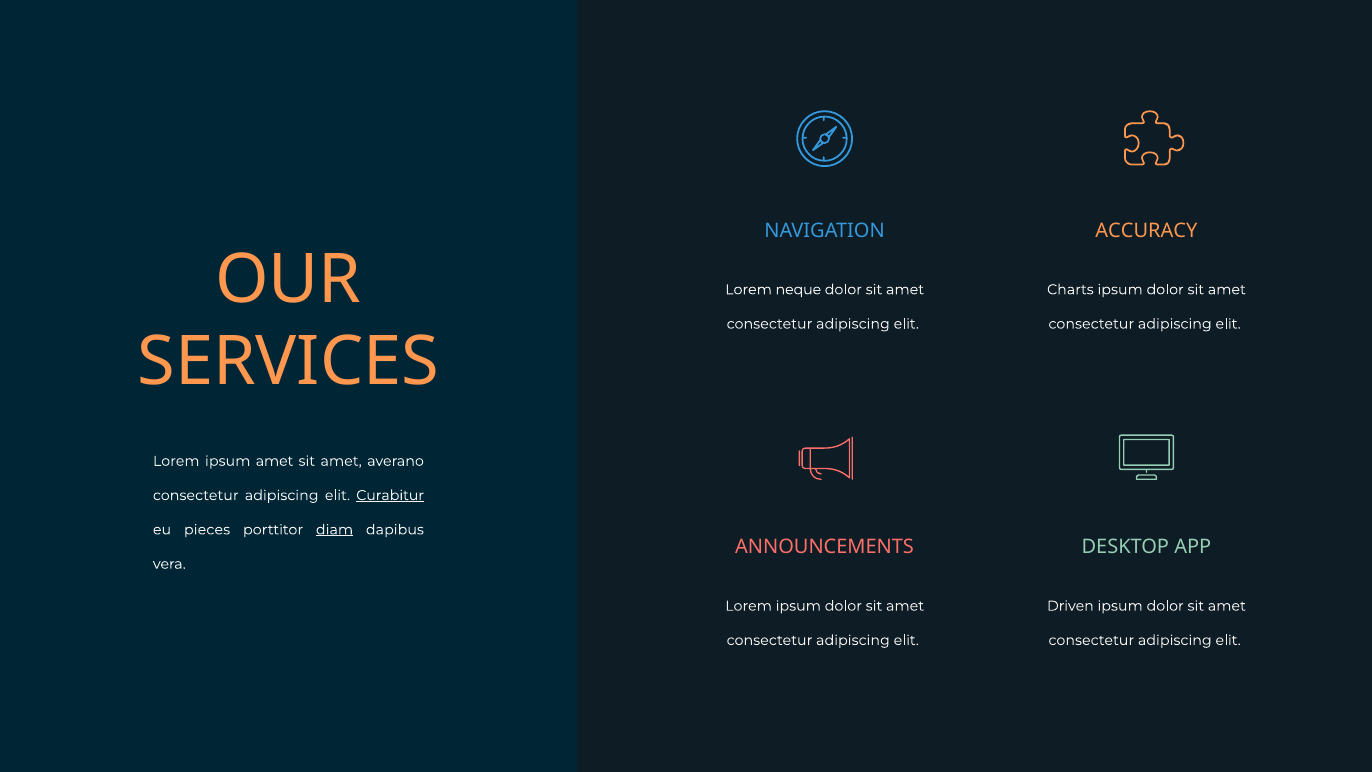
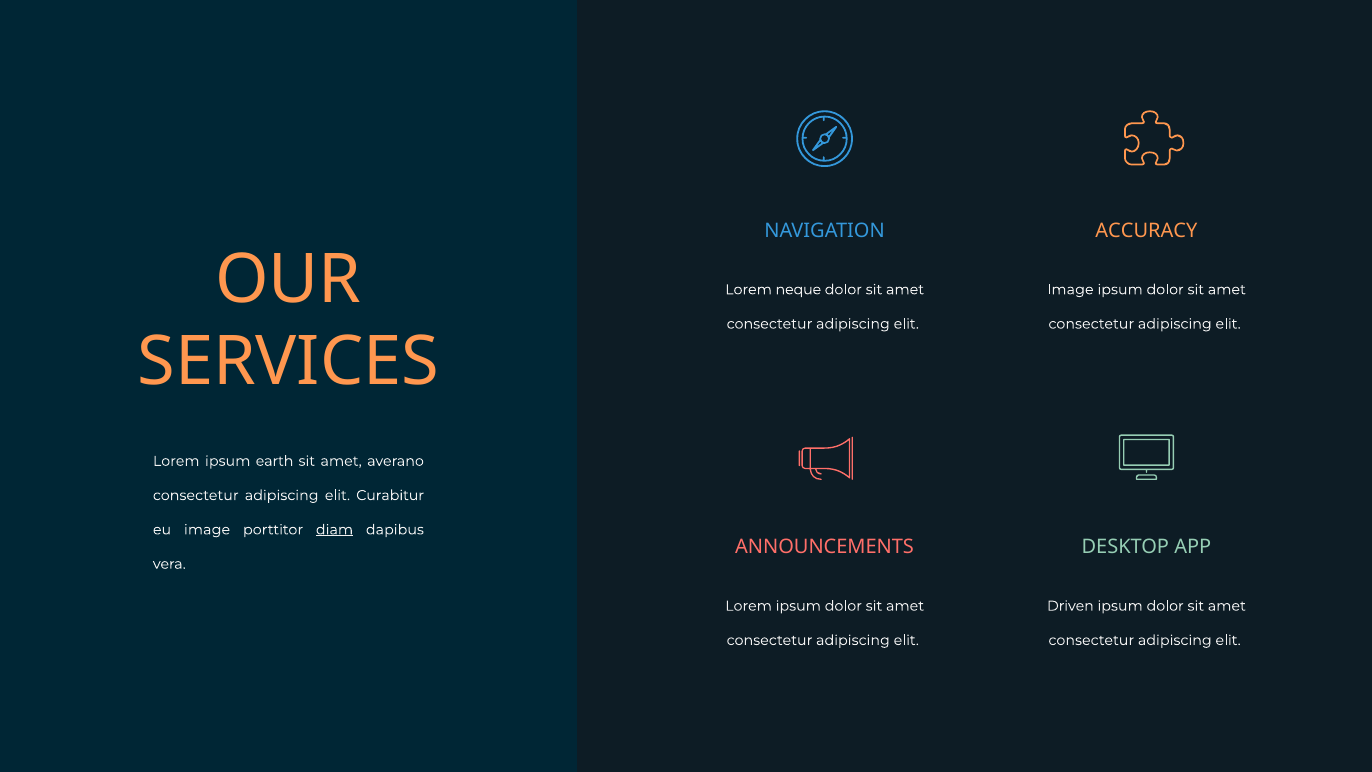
Charts: Charts -> Image (1070, 289)
ipsum amet: amet -> earth (275, 461)
Curabitur underline: present -> none (390, 495)
eu pieces: pieces -> image (207, 530)
